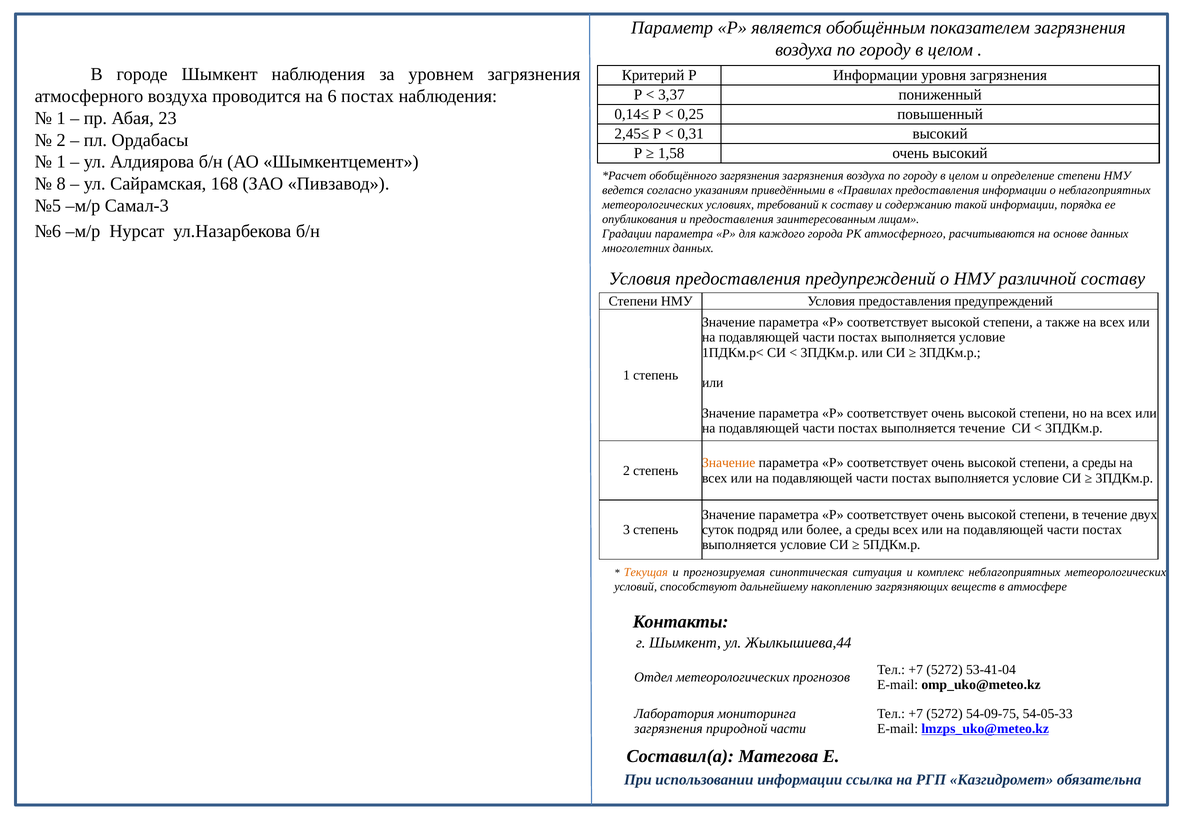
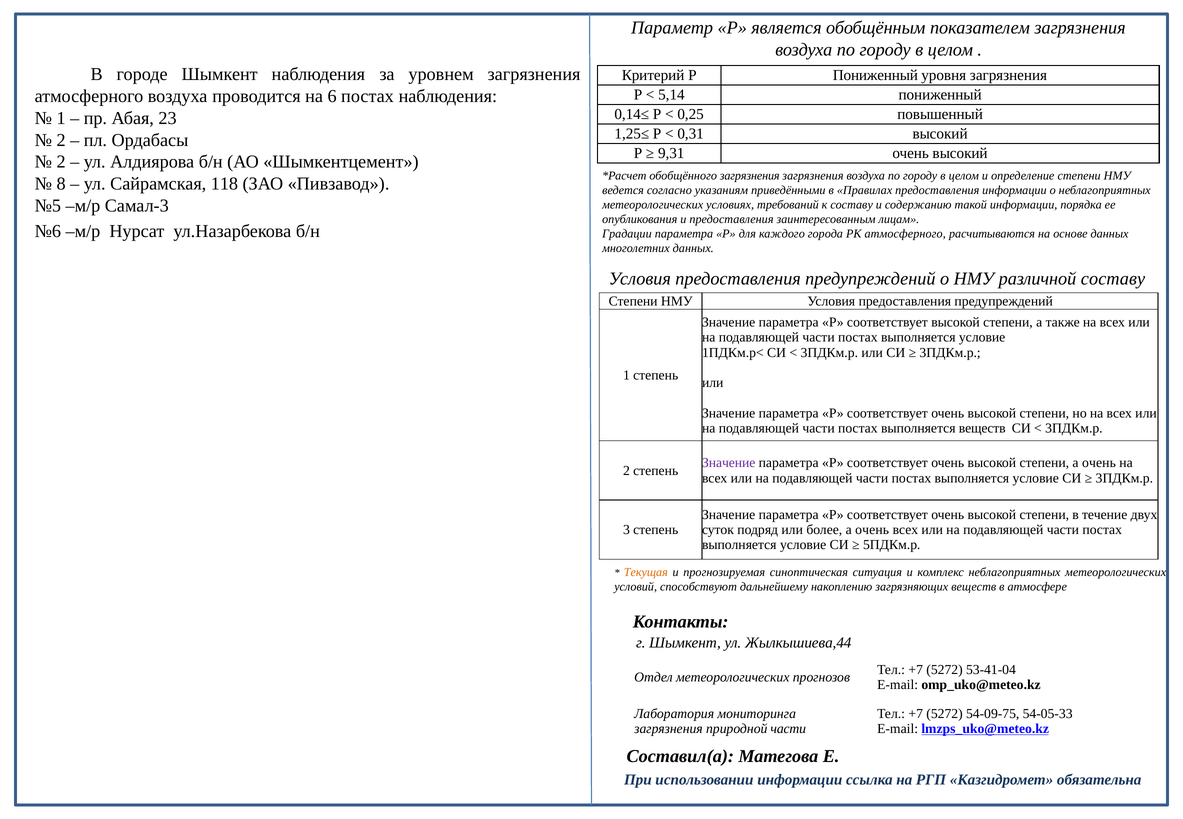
Р Информации: Информации -> Пониженный (875, 75)
3,37: 3,37 -> 5,14 (671, 95)
2,45≤: 2,45≤ -> 1,25≤ (632, 134)
1,58: 1,58 -> 9,31 (671, 153)
1: 1 -> 2 (61, 162)
168: 168 -> 118 (224, 184)
выполняется течение: течение -> веществ (982, 428)
Значение colour: orange -> purple (729, 463)
степени а среды: среды -> очень (1099, 463)
более а среды: среды -> очень (872, 530)
